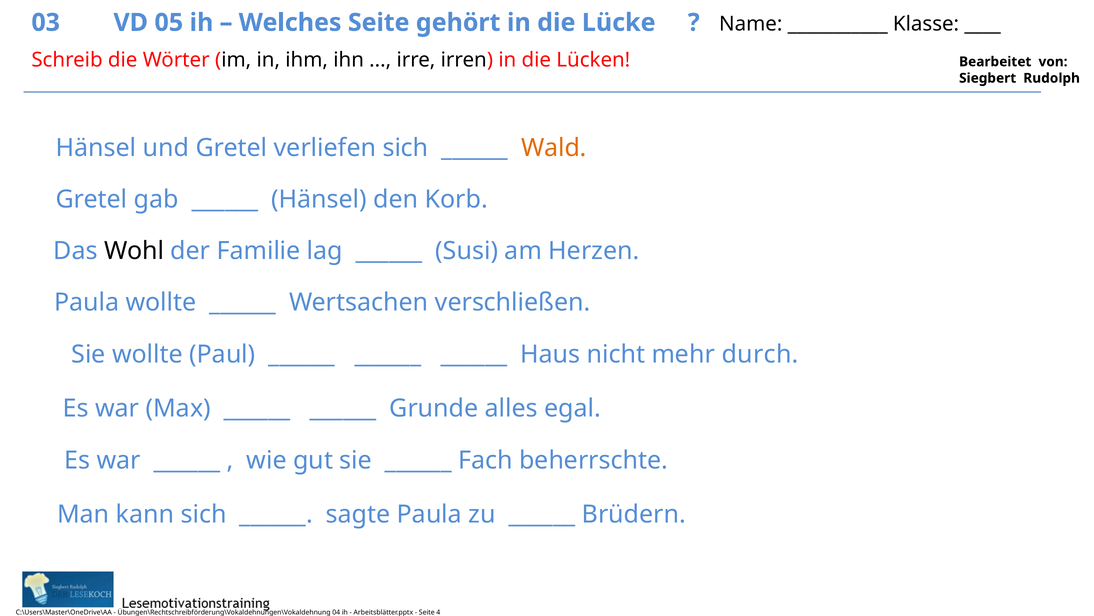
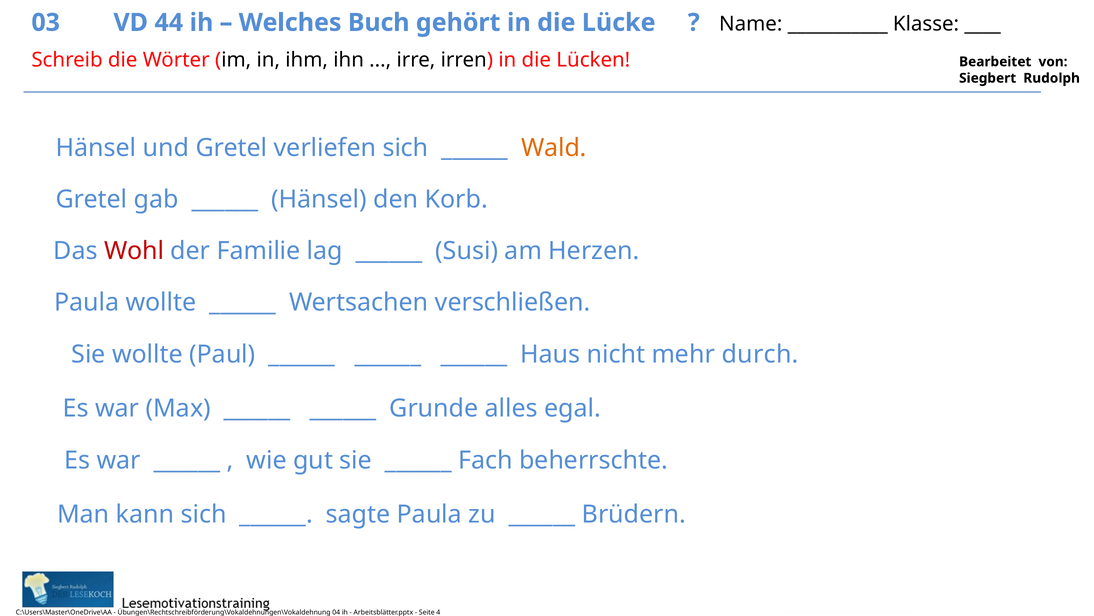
05: 05 -> 44 (169, 23)
Welches Seite: Seite -> Buch (379, 23)
Wohl colour: black -> red (134, 251)
